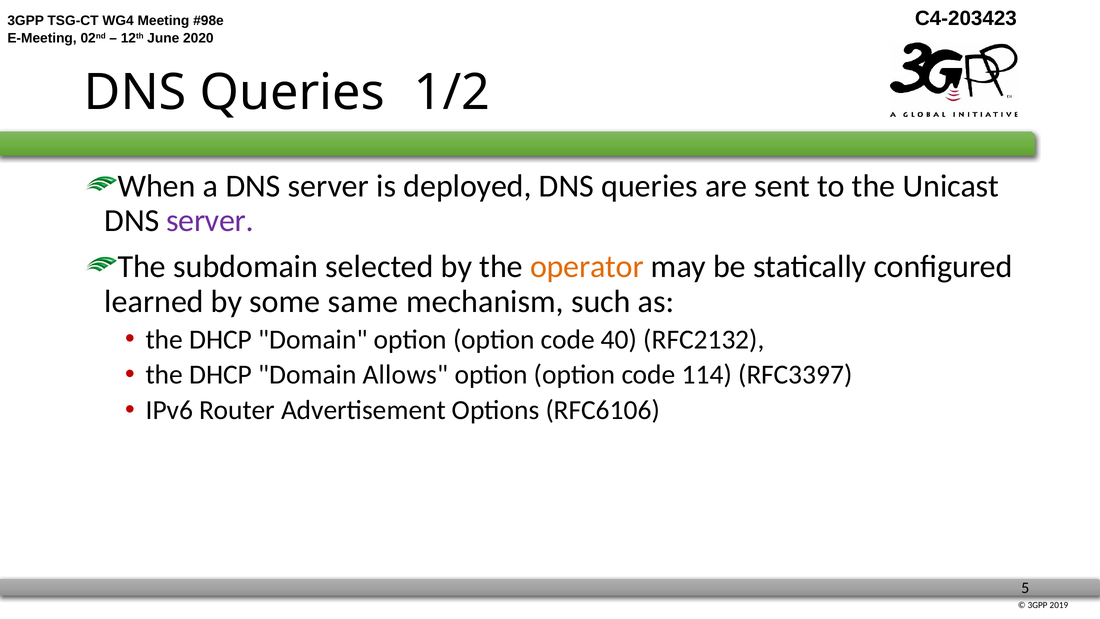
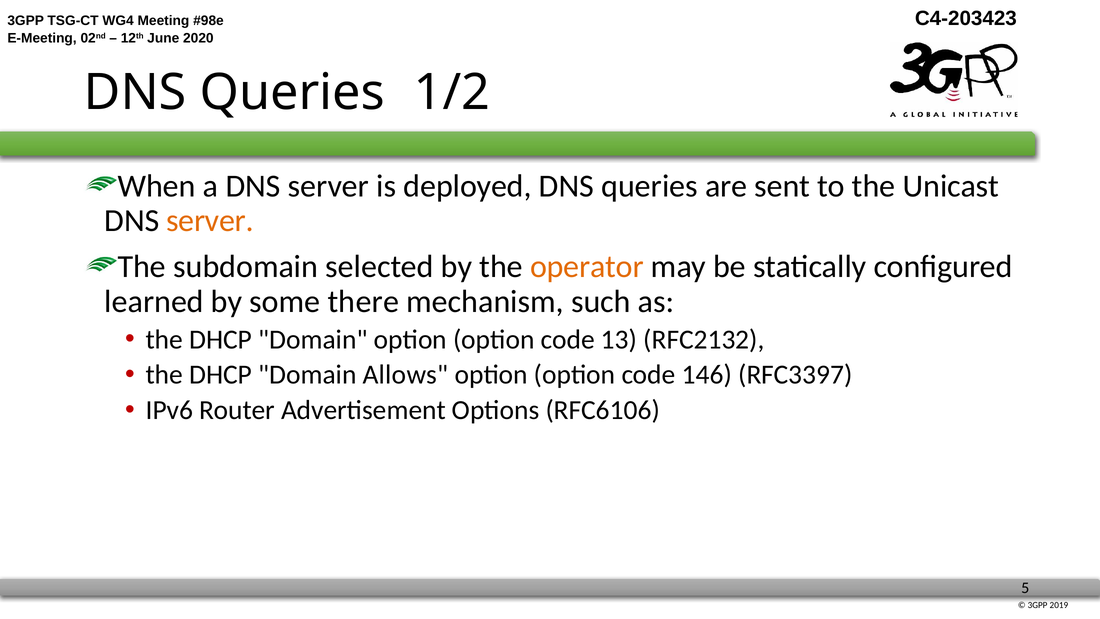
server colour: purple -> orange (210, 221)
same: same -> there (363, 301)
40: 40 -> 13 (619, 339)
114: 114 -> 146 (707, 375)
